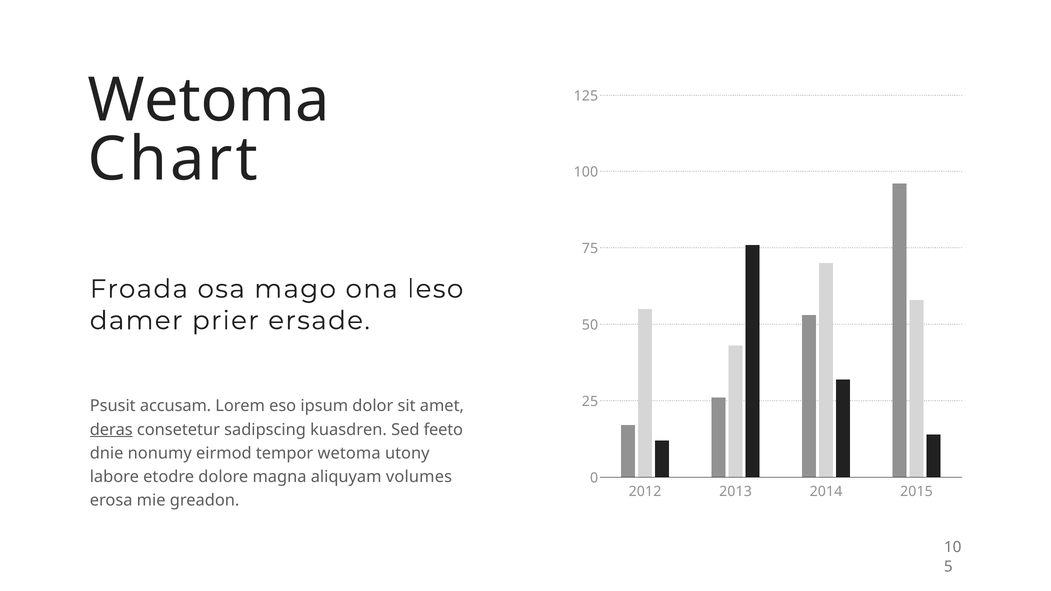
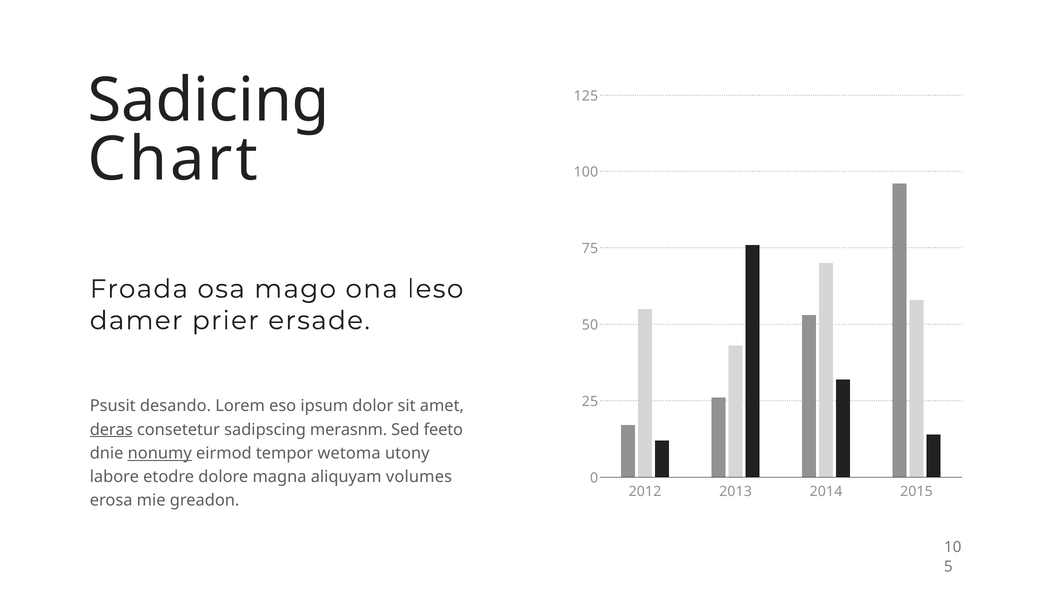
Wetoma: Wetoma -> Sadicing (209, 100)
accusam: accusam -> desando (175, 406)
kuasdren: kuasdren -> merasnm (349, 430)
nonumy underline: none -> present (160, 453)
